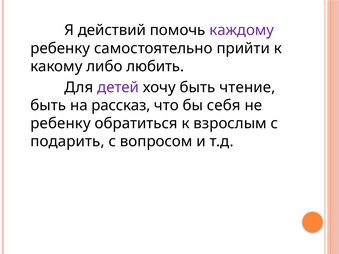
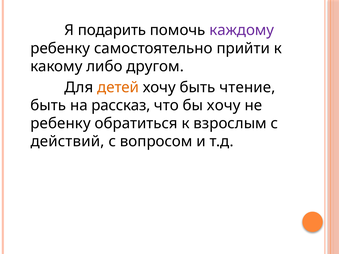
действий: действий -> подарить (112, 30)
любить: любить -> другом (155, 66)
детей colour: purple -> orange (118, 87)
бы себя: себя -> хочу (224, 105)
подарить: подарить -> действий (67, 142)
